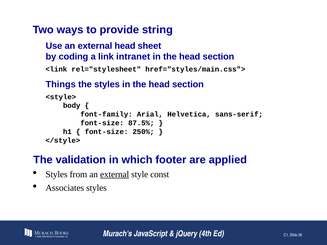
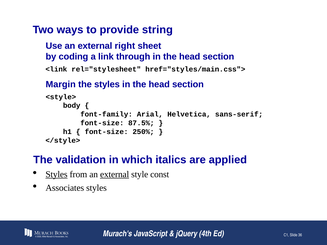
external head: head -> right (125, 46)
intranet: intranet -> through (133, 57)
Things: Things -> Margin (61, 85)
footer: footer -> italics (171, 160)
Styles underline: none -> present (57, 174)
